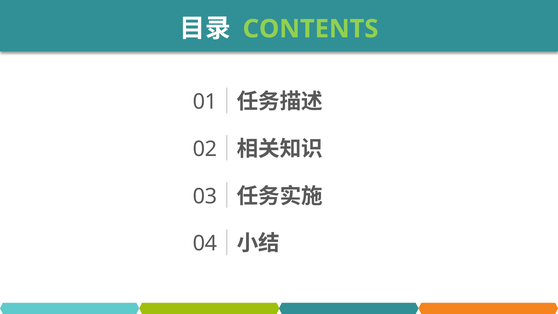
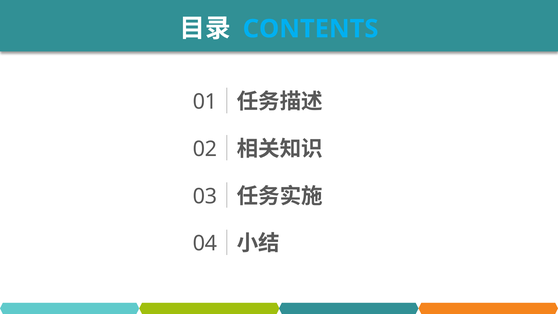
CONTENTS colour: light green -> light blue (311, 29)
